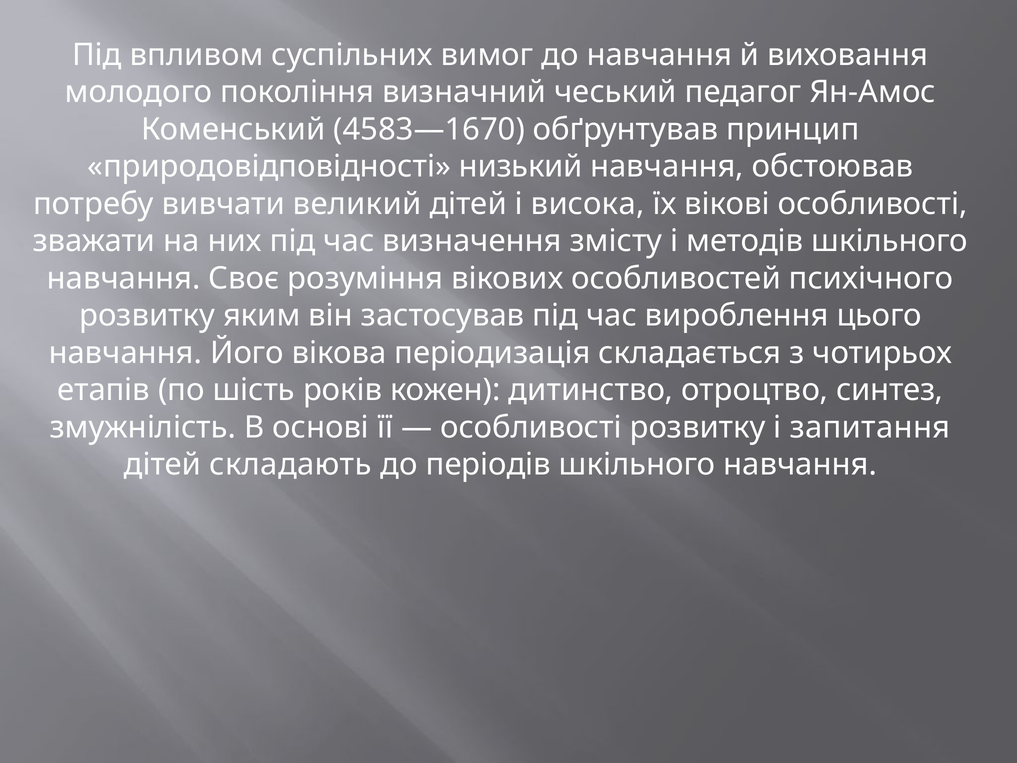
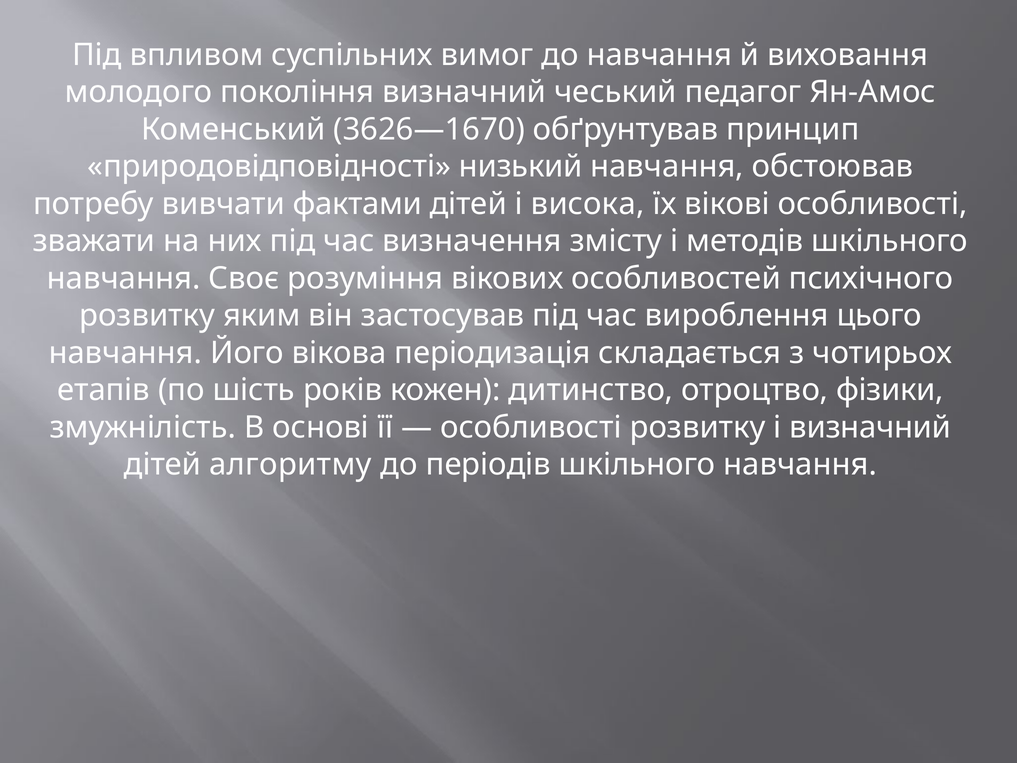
4583—1670: 4583—1670 -> 3626—1670 (429, 129)
великий: великий -> фактами (357, 204)
синтез: синтез -> фізики (890, 390)
і запитання: запитання -> визначний (870, 427)
складають: складають -> алгоритму (291, 464)
